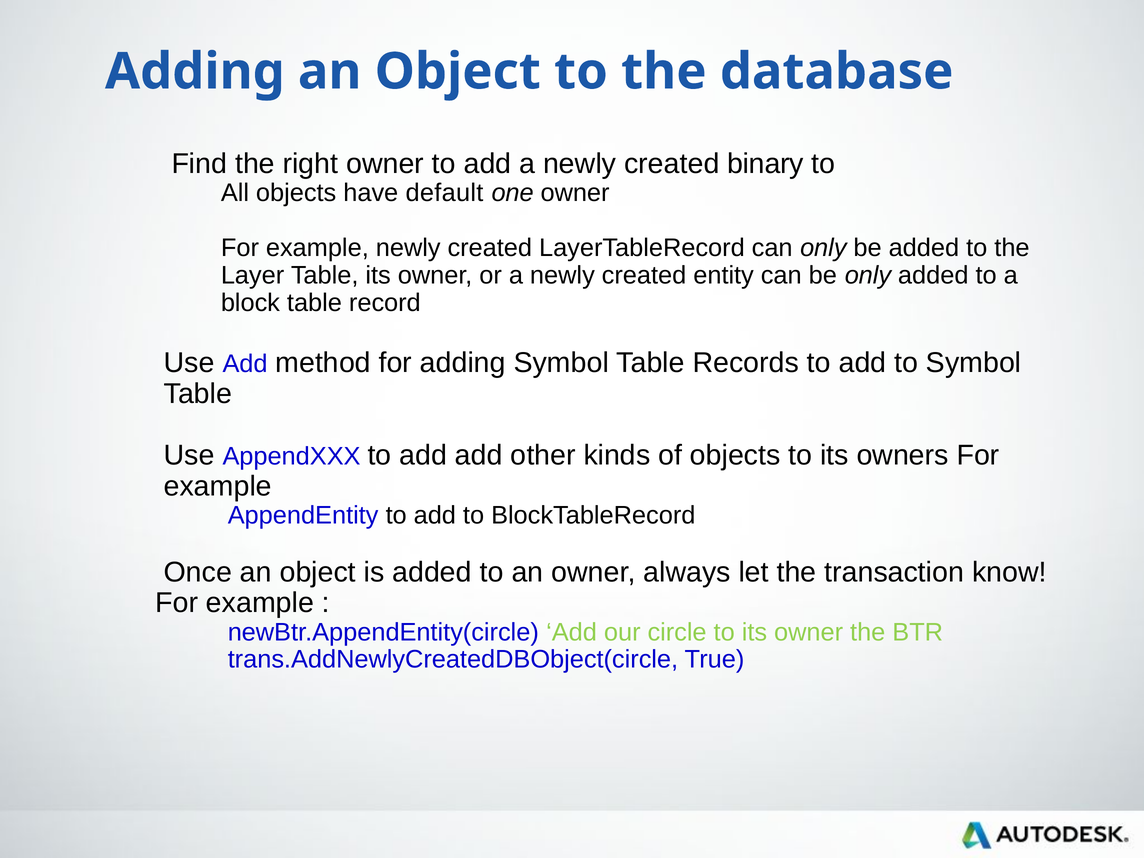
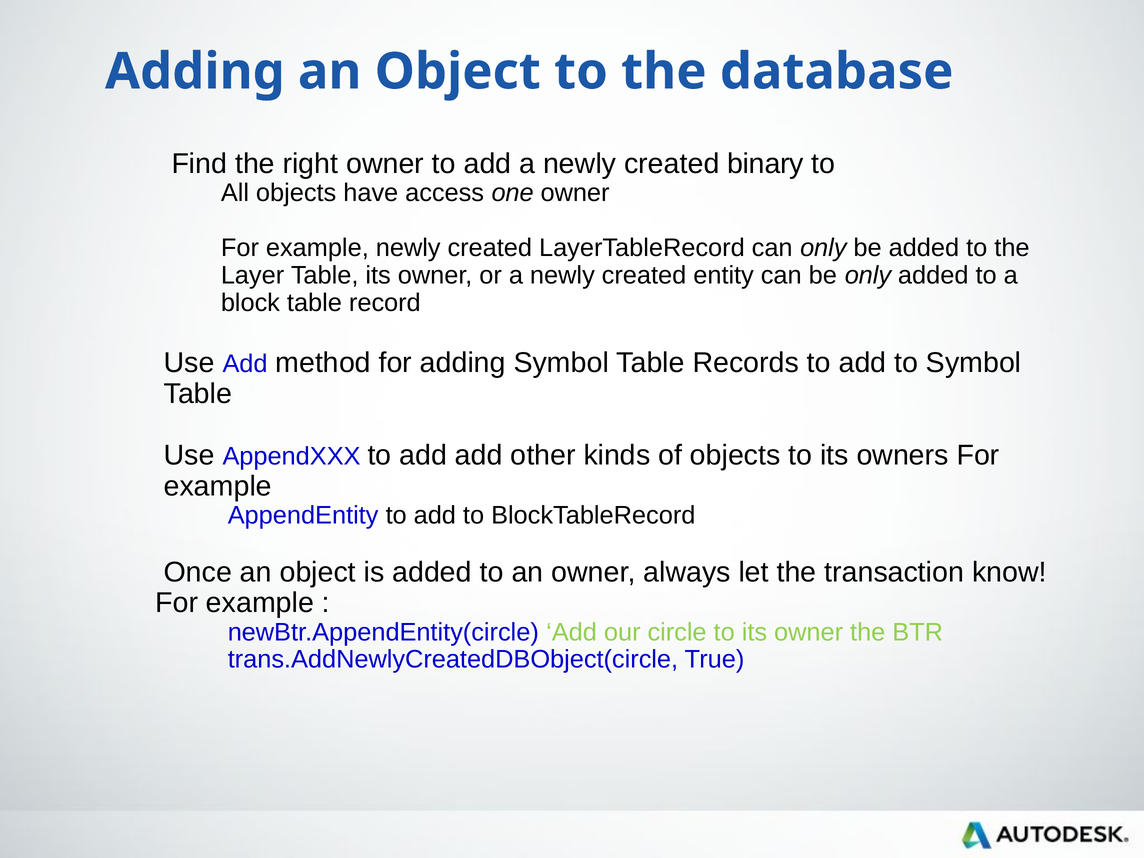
default: default -> access (445, 193)
